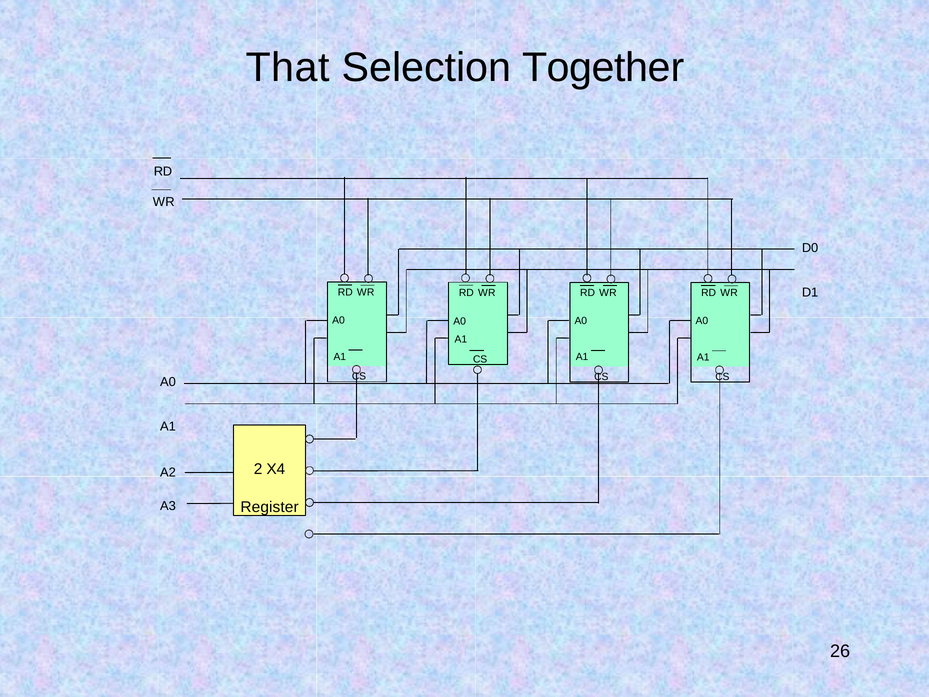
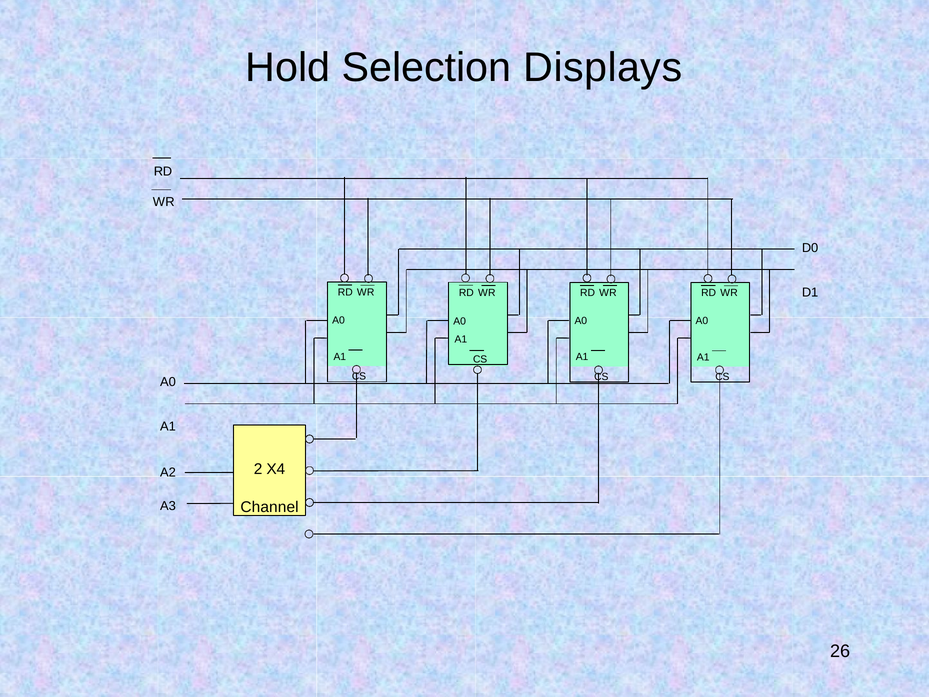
That: That -> Hold (288, 68)
Together: Together -> Displays (603, 68)
Register: Register -> Channel (270, 507)
